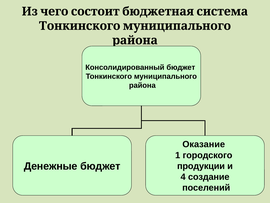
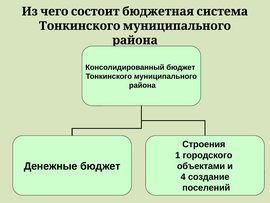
Оказание: Оказание -> Строения (204, 144)
продукции: продукции -> объектами (201, 166)
